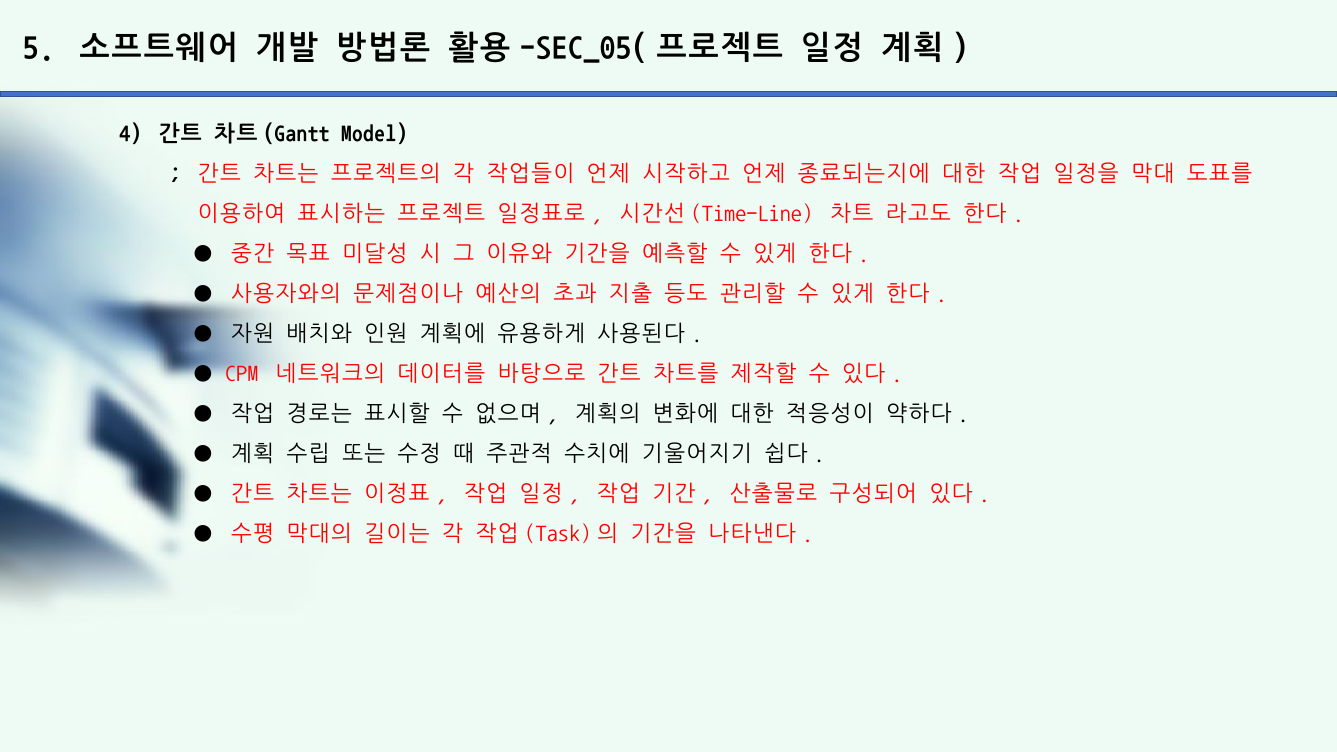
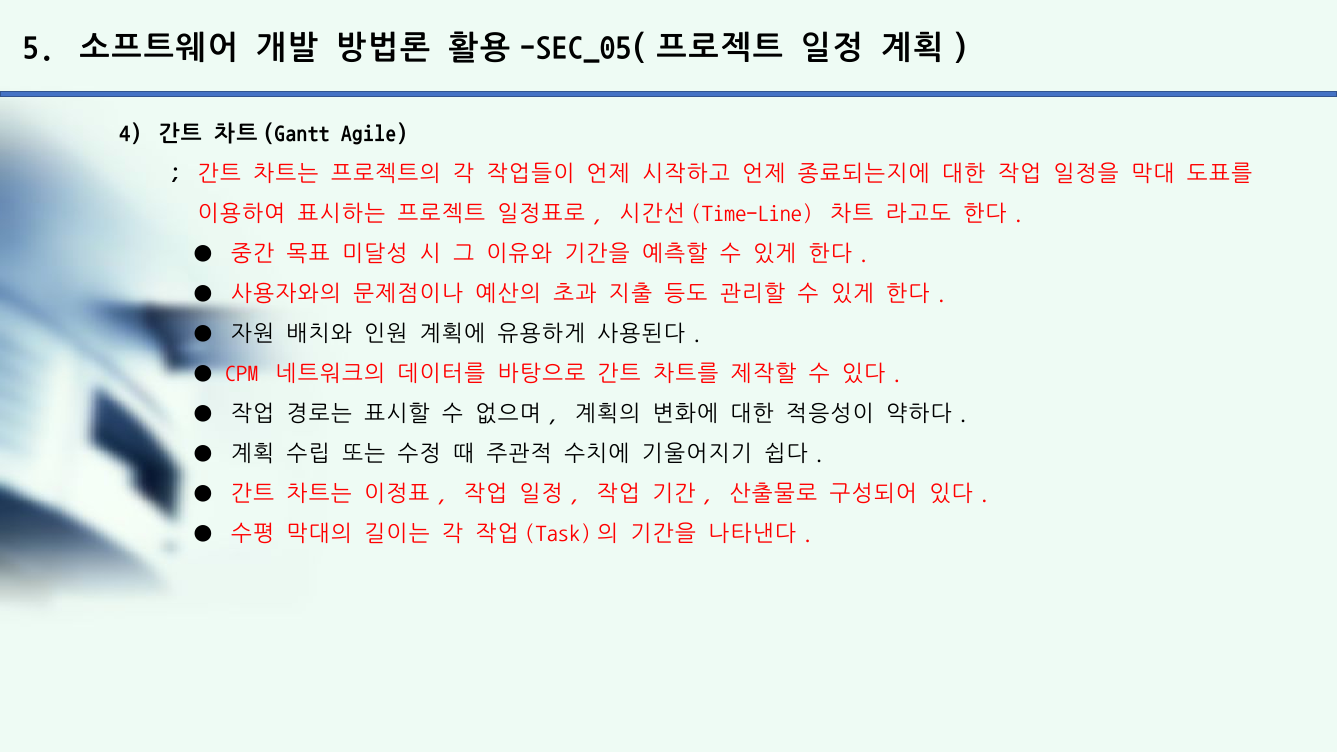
Model: Model -> Agile (374, 133)
